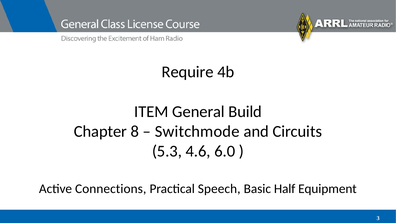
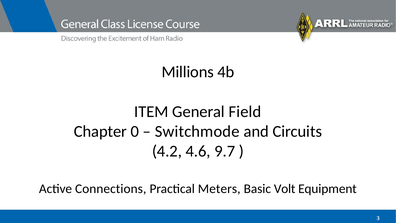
Require: Require -> Millions (188, 72)
Build: Build -> Field (245, 112)
8: 8 -> 0 (135, 131)
5.3: 5.3 -> 4.2 (167, 151)
6.0: 6.0 -> 9.7 (225, 151)
Speech: Speech -> Meters (219, 189)
Half: Half -> Volt (285, 189)
